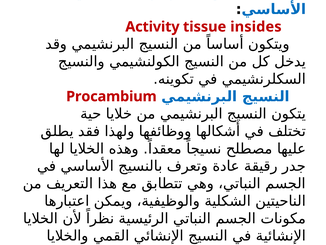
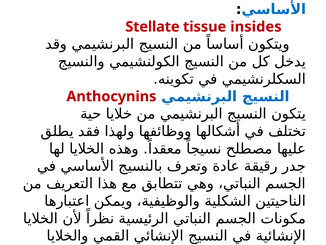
Activity: Activity -> Stellate (152, 27)
Procambium: Procambium -> Anthocynins (111, 96)
